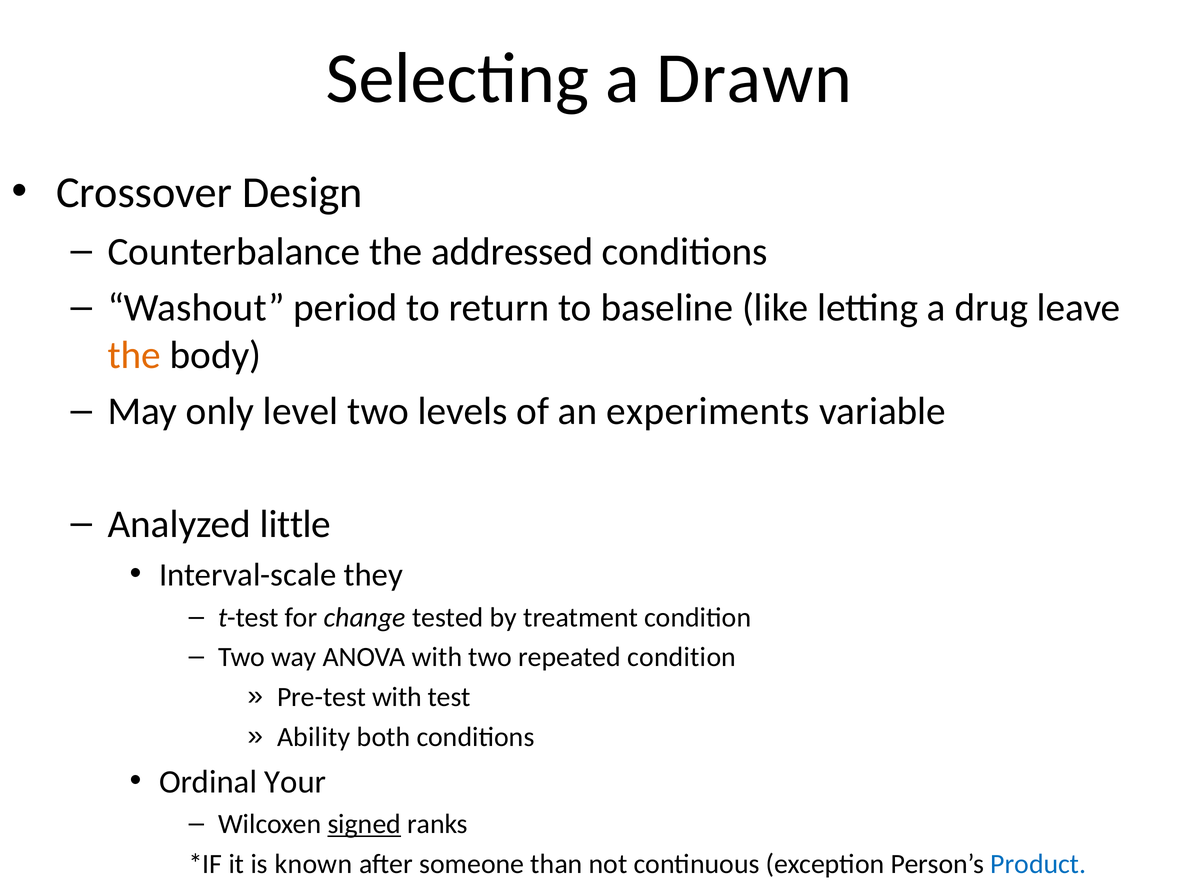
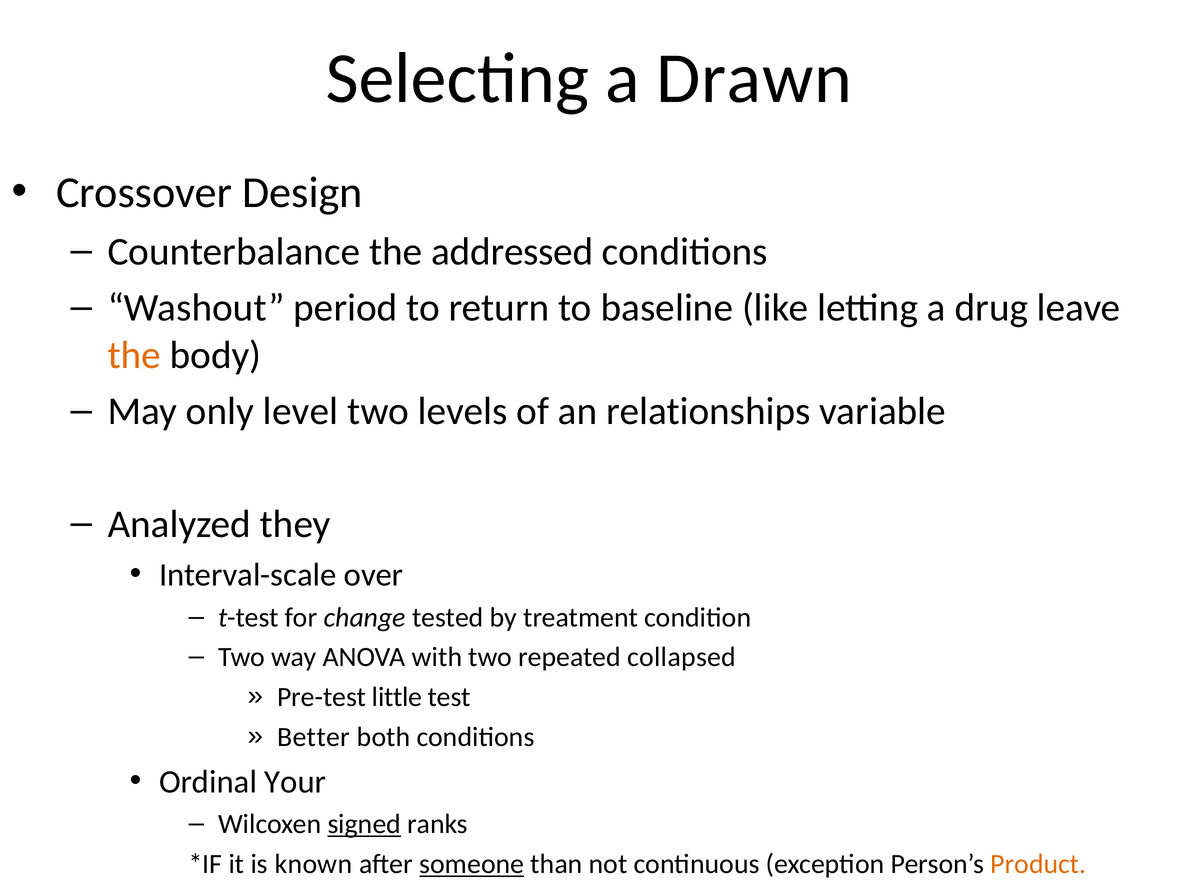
experiments: experiments -> relationships (708, 412)
little: little -> they (295, 524)
they: they -> over (374, 575)
repeated condition: condition -> collapsed (682, 657)
Pre-test with: with -> little (397, 697)
Ability: Ability -> Better (314, 737)
someone underline: none -> present (472, 864)
Product colour: blue -> orange (1038, 864)
